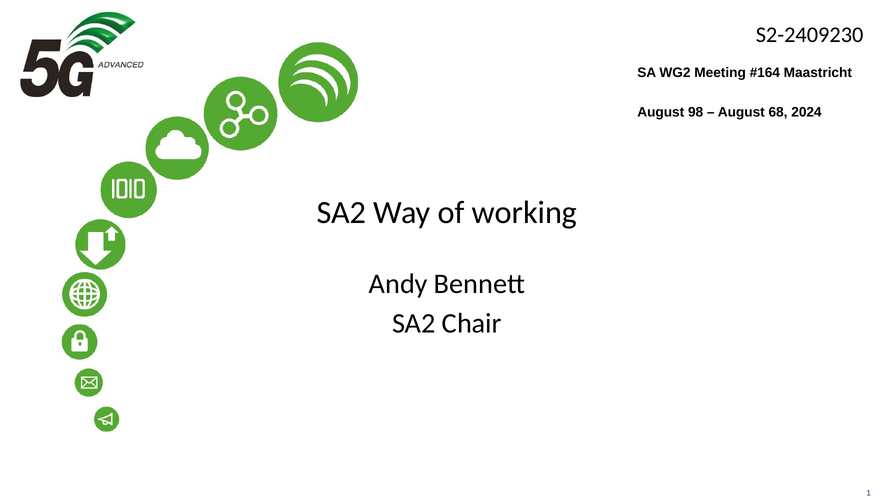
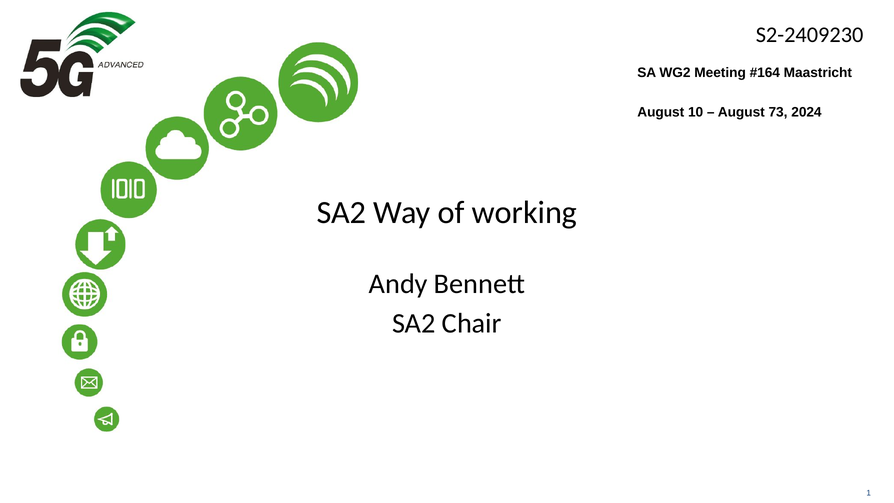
98: 98 -> 10 (696, 112)
68: 68 -> 73 (778, 112)
